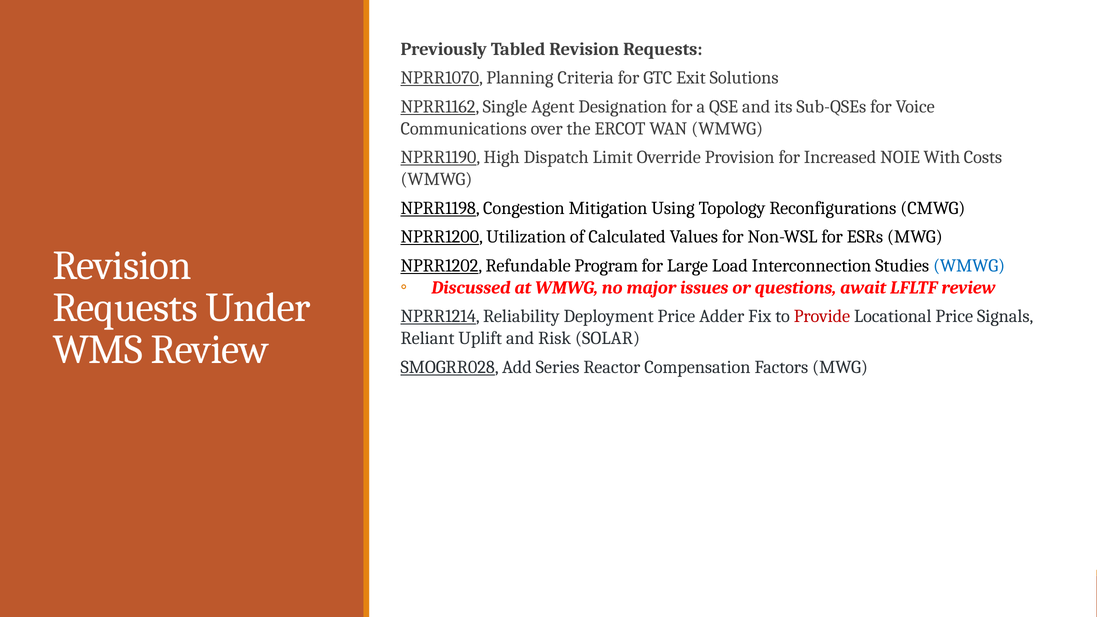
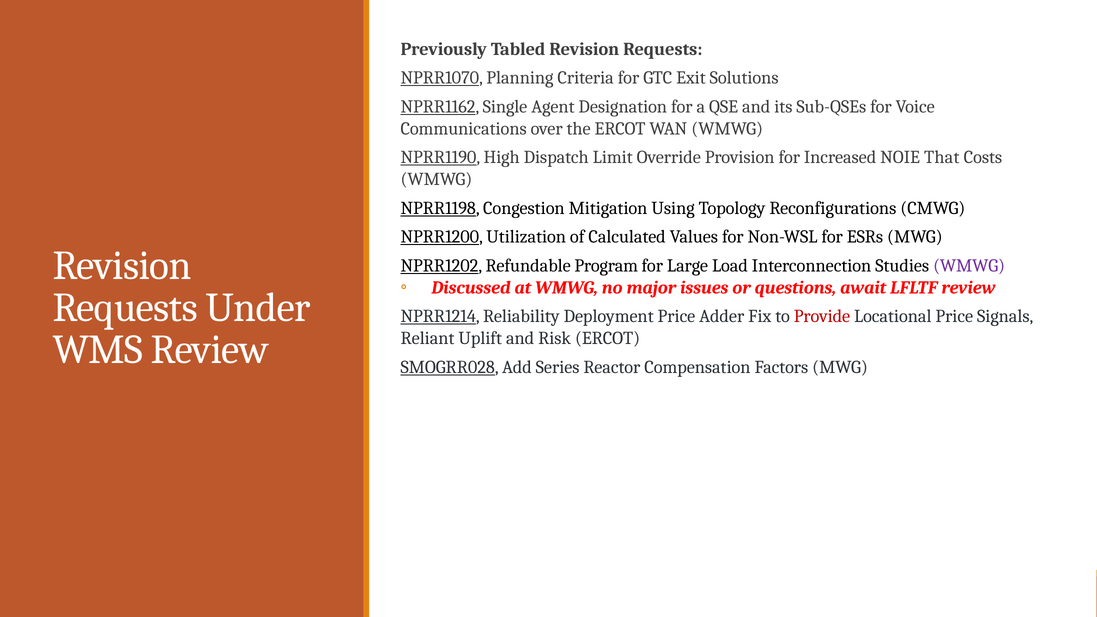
With: With -> That (942, 157)
WMWG colour: blue -> purple (969, 266)
Risk SOLAR: SOLAR -> ERCOT (608, 338)
